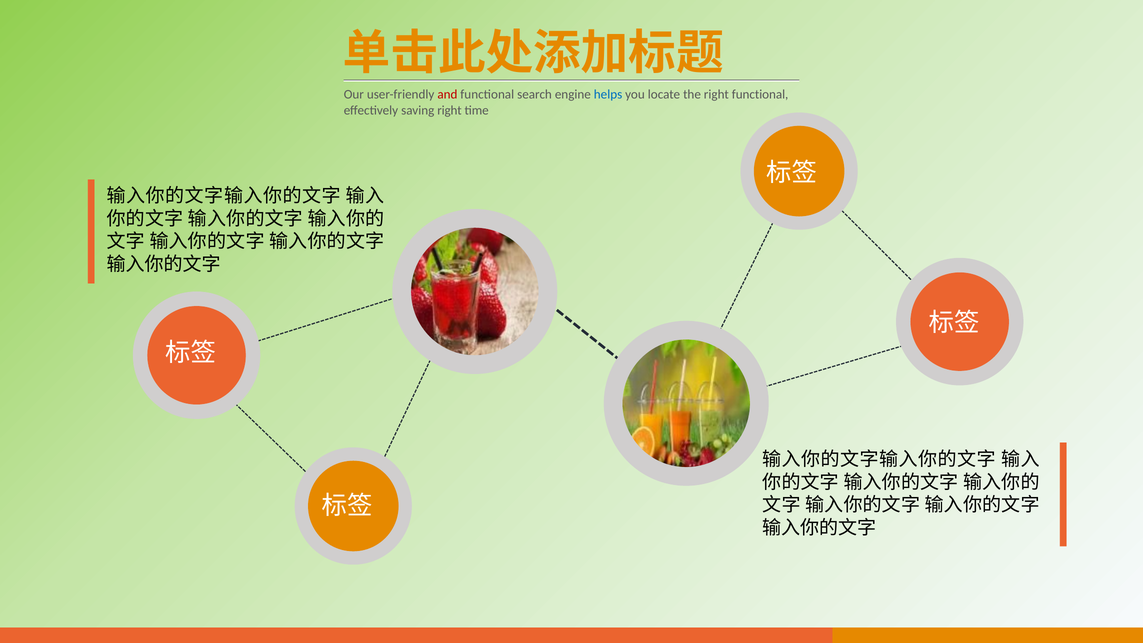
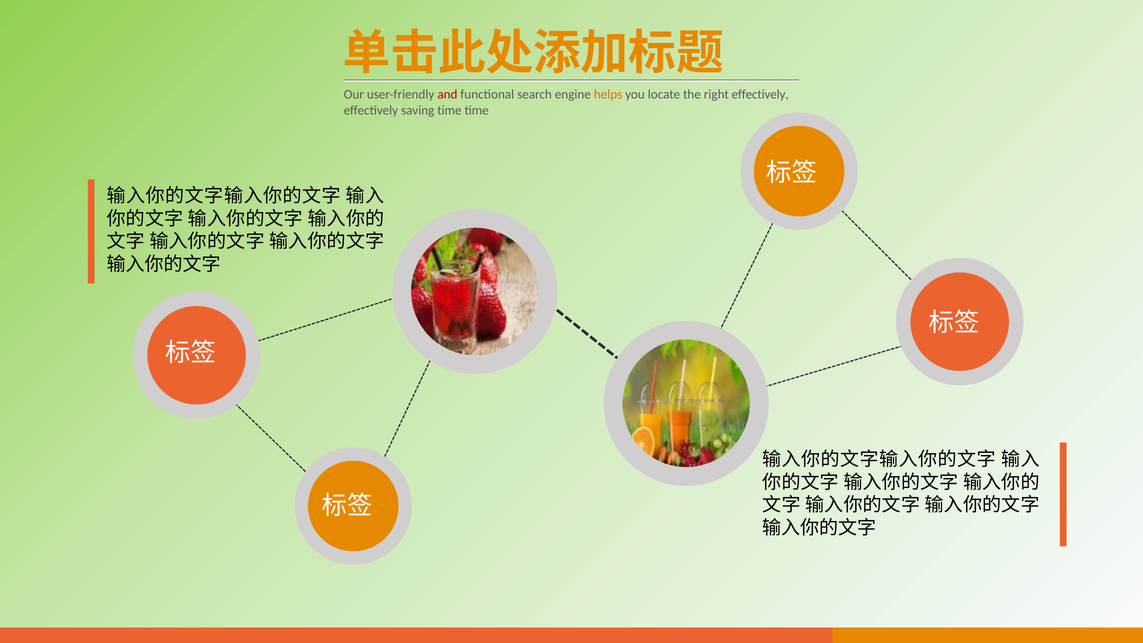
helps colour: blue -> orange (608, 95)
right functional: functional -> effectively (760, 95)
saving right: right -> time (449, 110)
